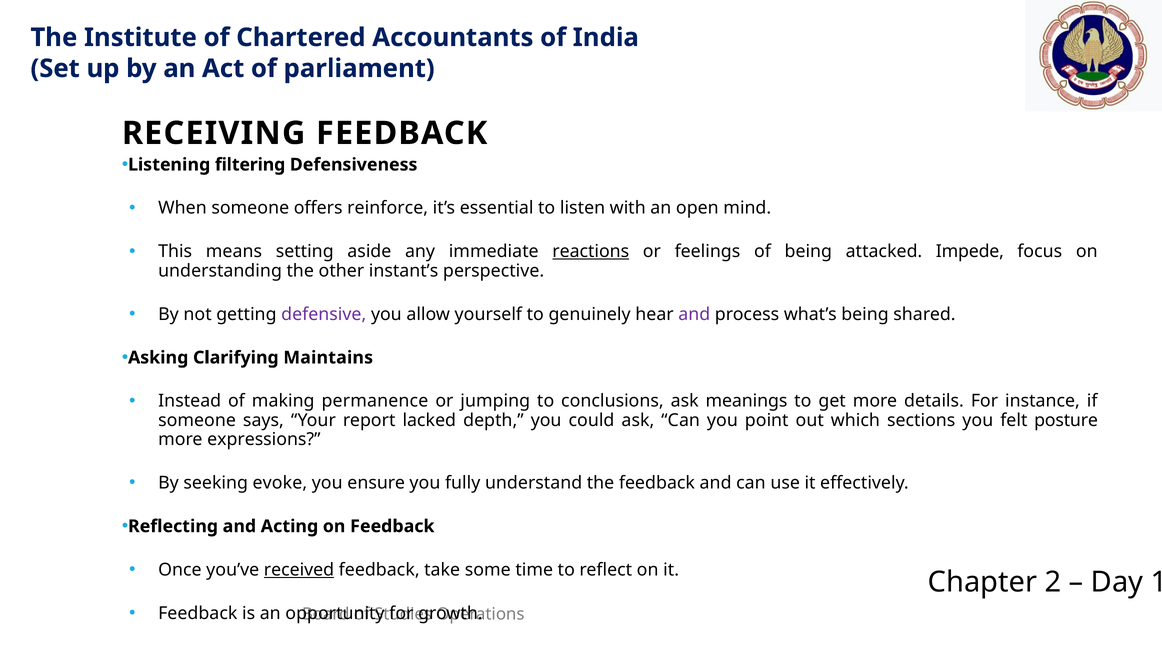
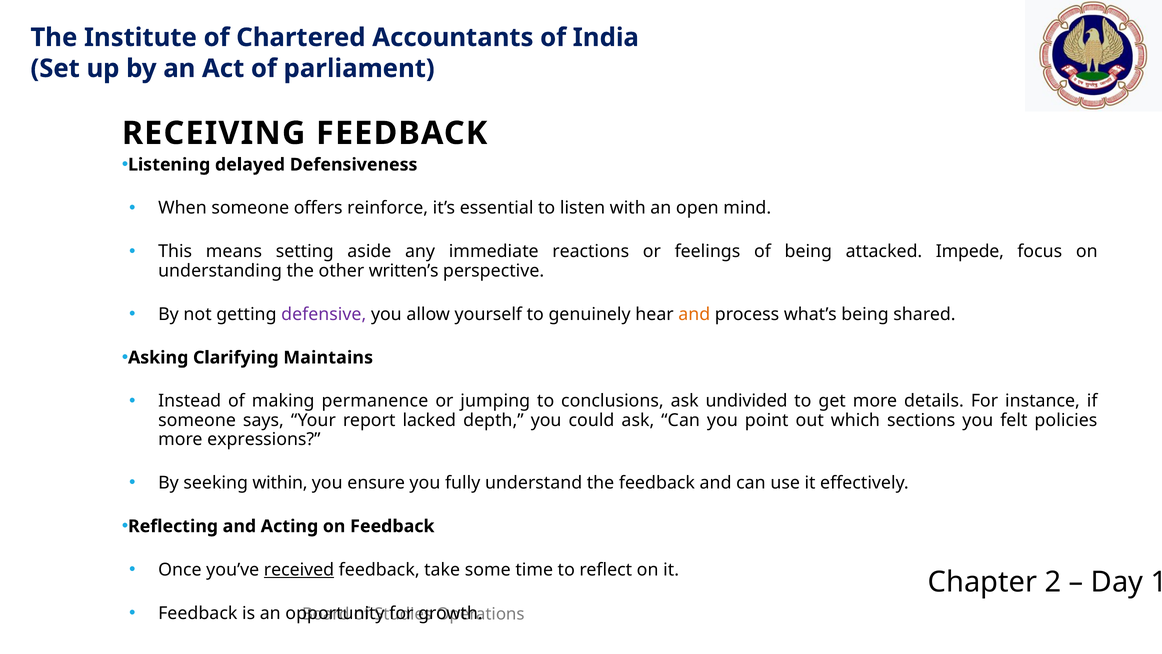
filtering: filtering -> delayed (250, 165)
reactions underline: present -> none (591, 251)
instant’s: instant’s -> written’s (404, 271)
and colour: purple -> orange (694, 314)
meanings: meanings -> undivided (746, 401)
posture: posture -> policies (1066, 420)
evoke: evoke -> within (280, 483)
